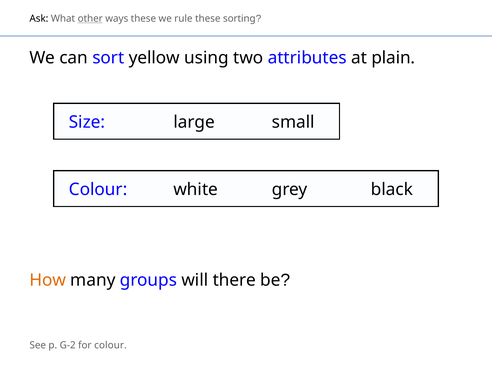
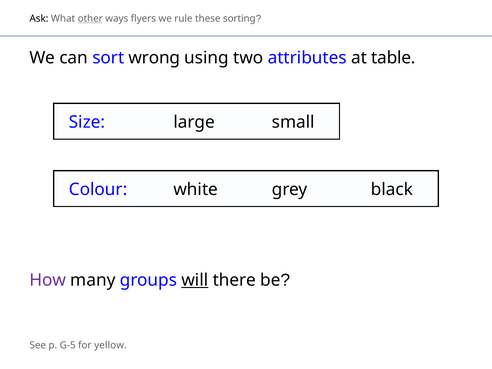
ways these: these -> flyers (143, 19)
yellow: yellow -> wrong (154, 58)
plain: plain -> table (393, 58)
How colour: orange -> purple (48, 280)
will underline: none -> present (195, 280)
G-2: G-2 -> G-5 (68, 345)
for colour: colour -> yellow (110, 345)
